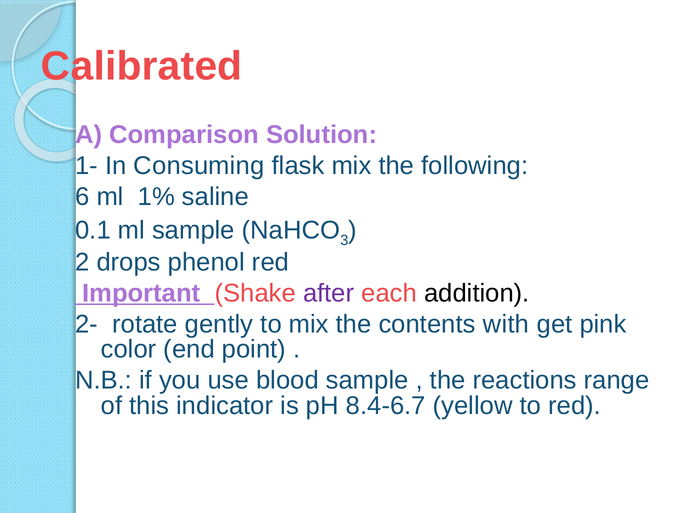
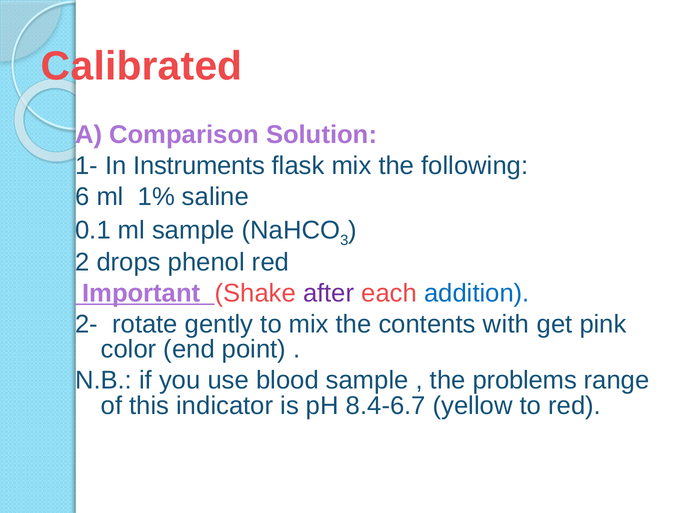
Consuming: Consuming -> Instruments (199, 166)
addition colour: black -> blue (477, 293)
reactions: reactions -> problems (525, 380)
